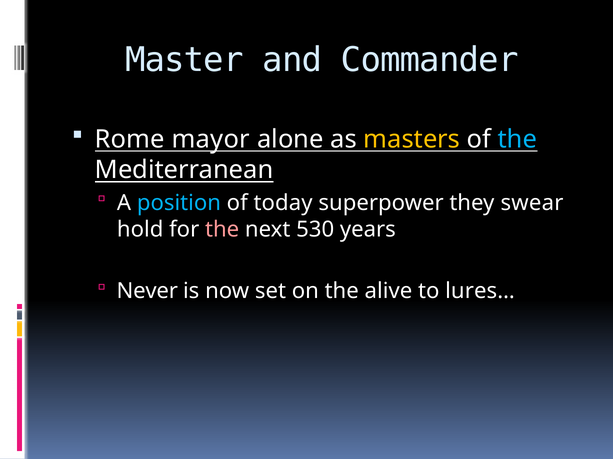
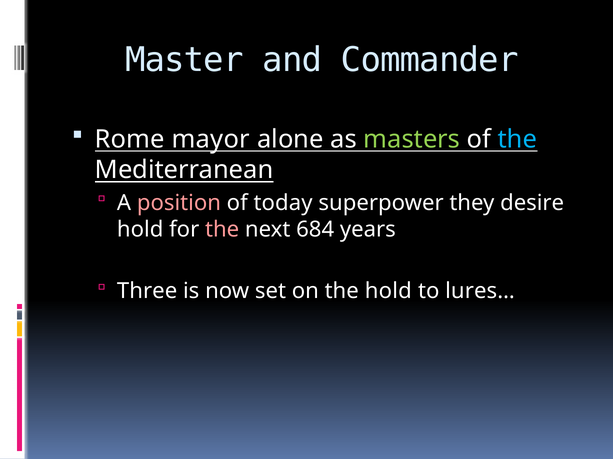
masters colour: yellow -> light green (412, 140)
position colour: light blue -> pink (179, 203)
swear: swear -> desire (532, 203)
530: 530 -> 684 (315, 230)
Never: Never -> Three (147, 292)
the alive: alive -> hold (388, 292)
